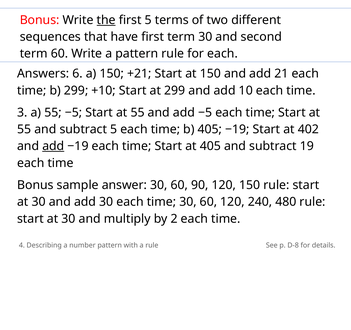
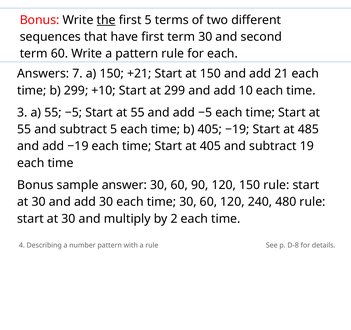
6: 6 -> 7 (78, 74)
402: 402 -> 485 (308, 129)
add underline: present -> none (53, 146)
